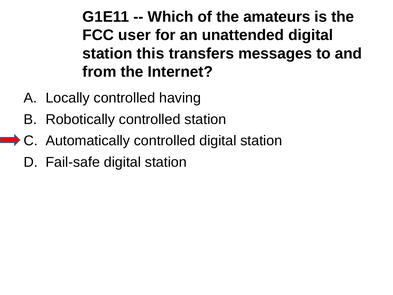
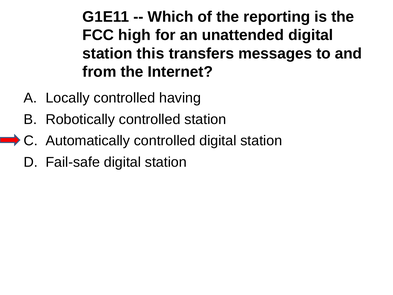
amateurs: amateurs -> reporting (277, 17)
user: user -> high (134, 35)
